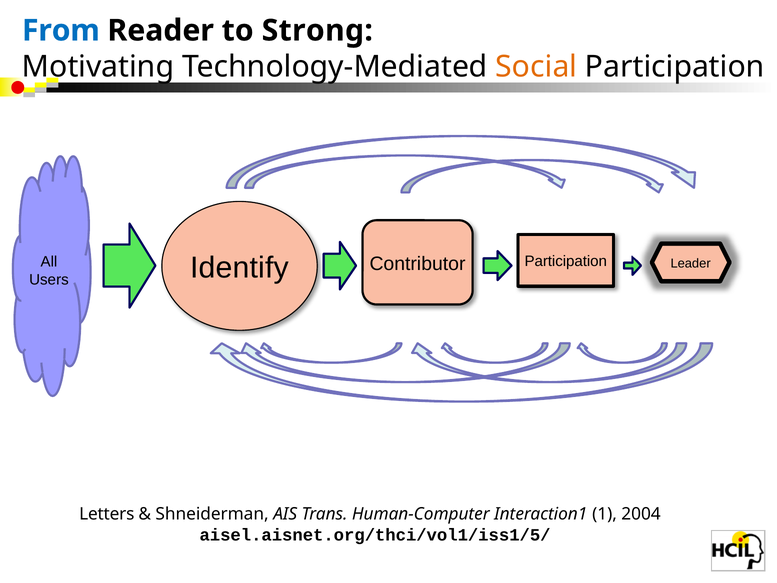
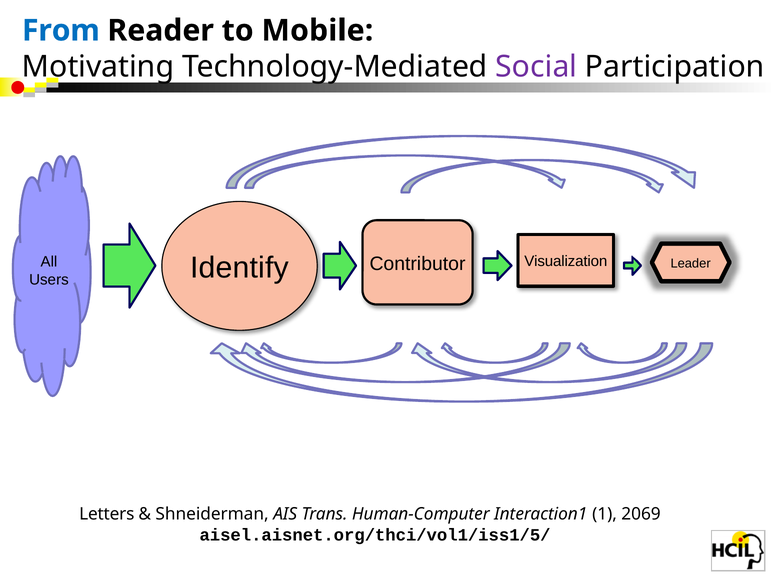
Strong: Strong -> Mobile (317, 31)
Social colour: orange -> purple (536, 67)
Contributor Participation: Participation -> Visualization (566, 261)
2004: 2004 -> 2069 (641, 514)
